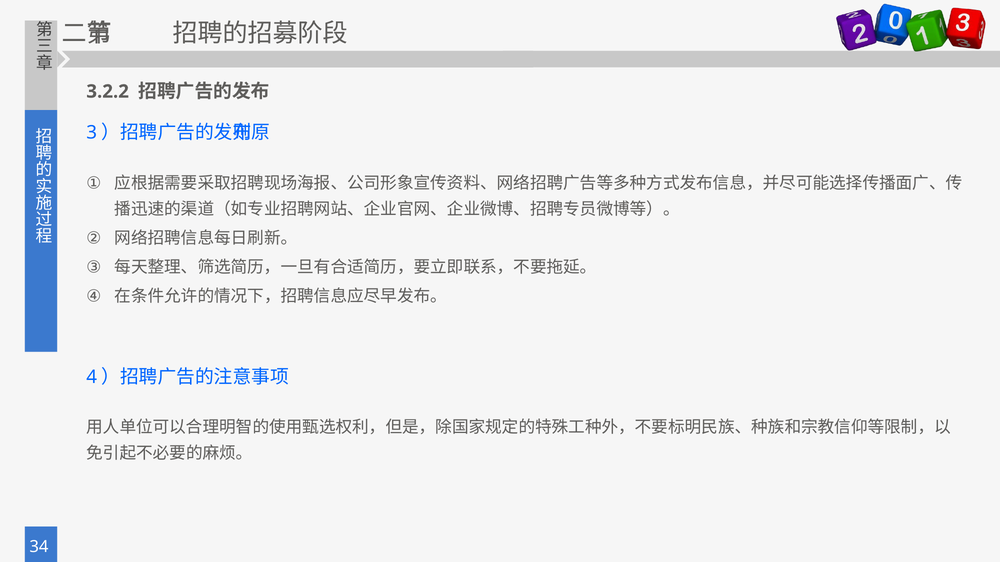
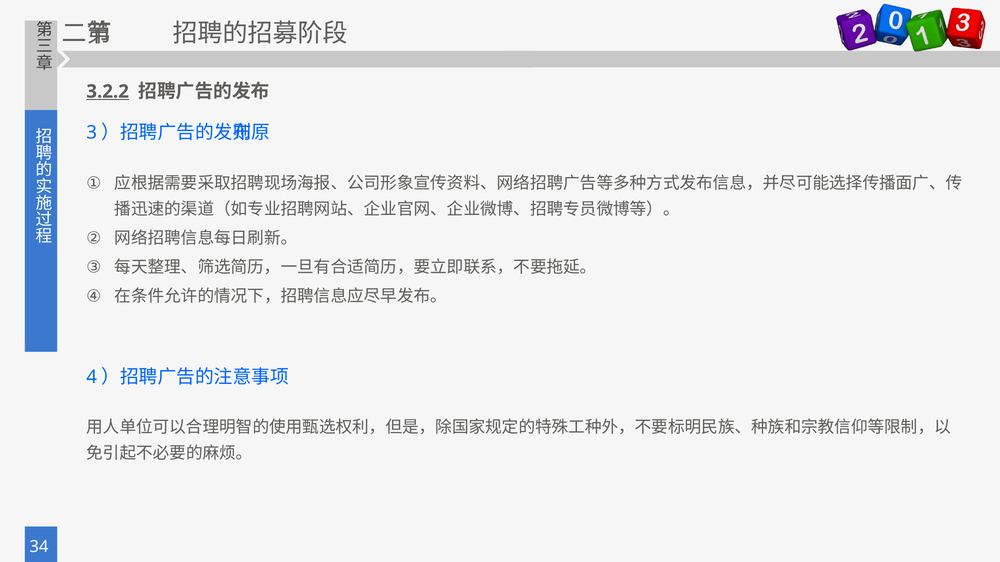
3.2.2 underline: none -> present (108, 92)
